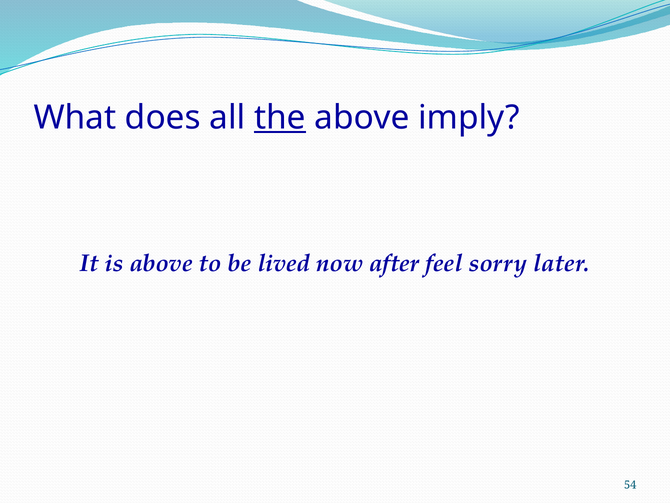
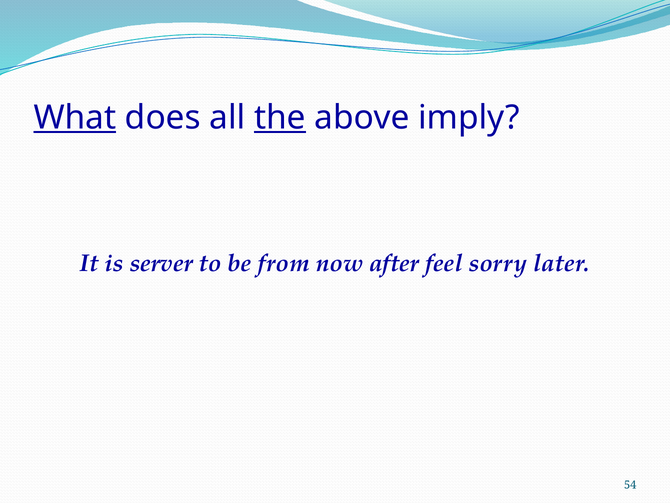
What underline: none -> present (75, 118)
is above: above -> server (161, 263)
lived: lived -> from (284, 263)
